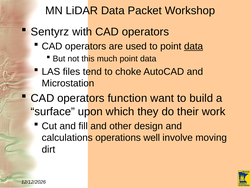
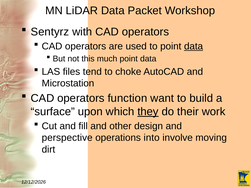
they underline: none -> present (148, 112)
calculations: calculations -> perspective (67, 138)
well: well -> into (152, 138)
